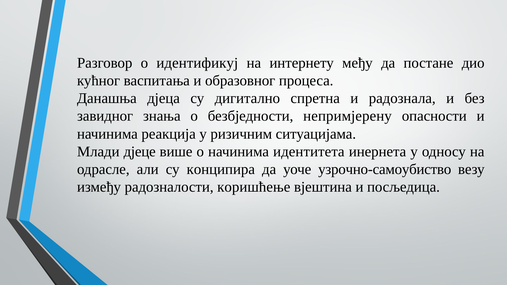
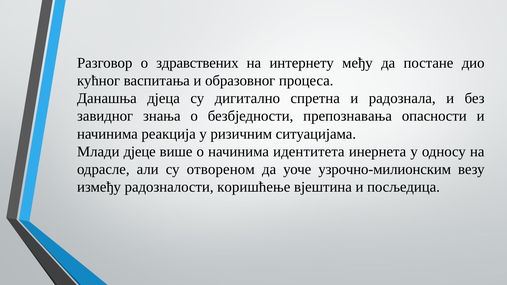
идентификуј: идентификуј -> здравствених (197, 63)
непримјерену: непримјерену -> препознавања (348, 116)
конципира: конципира -> отвореном (221, 169)
узрочно-самоубиство: узрочно-самоубиство -> узрочно-милионским (385, 169)
